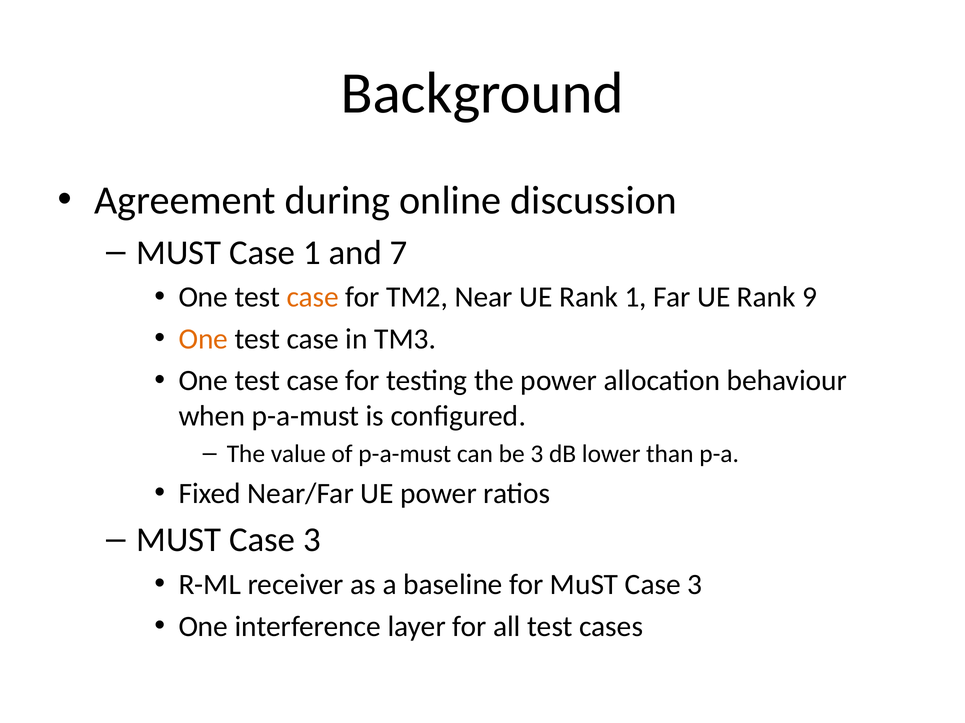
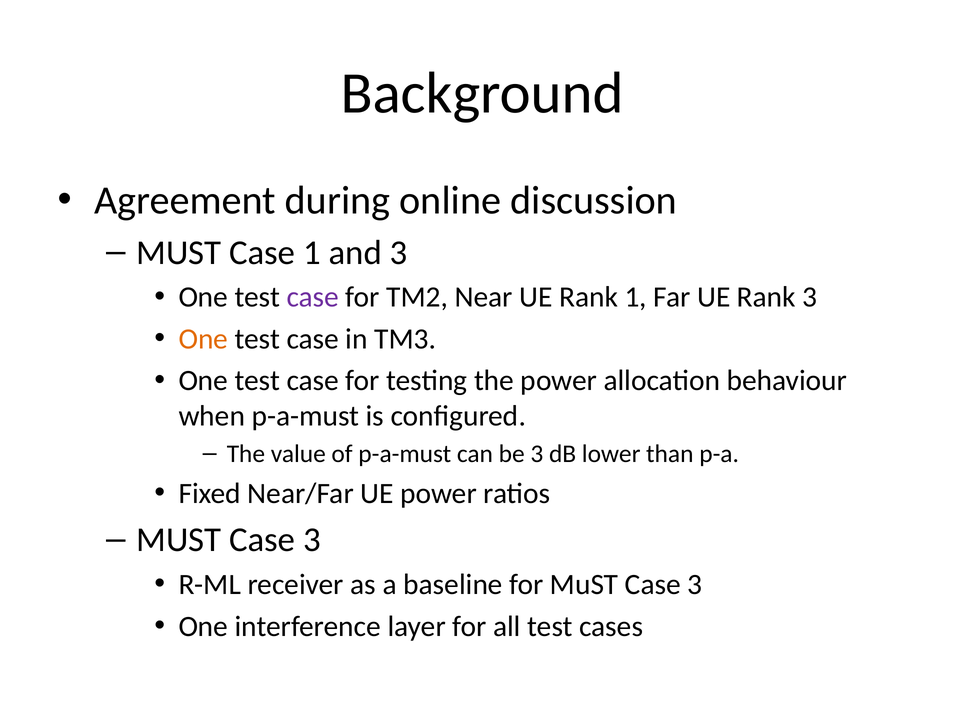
and 7: 7 -> 3 (399, 253)
case colour: orange -> purple (313, 297)
Rank 9: 9 -> 3 (810, 297)
